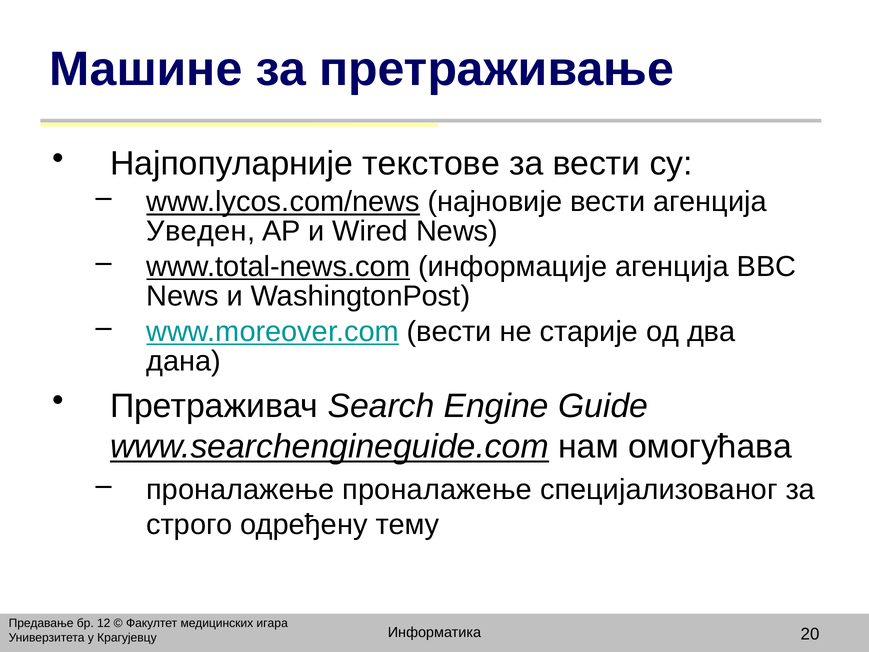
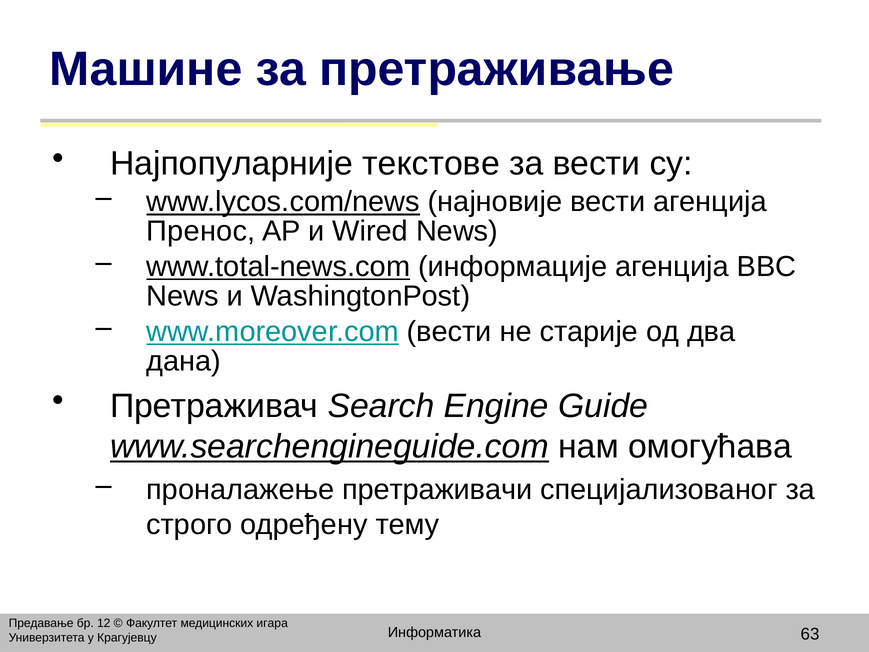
Уведен: Уведен -> Пренос (201, 231)
проналажење проналажење: проналажење -> претраживачи (437, 490)
20: 20 -> 63 (810, 634)
